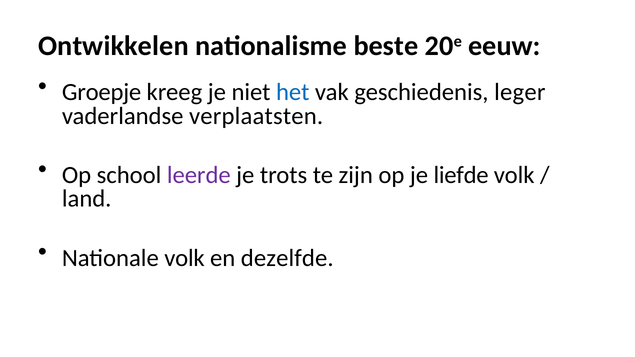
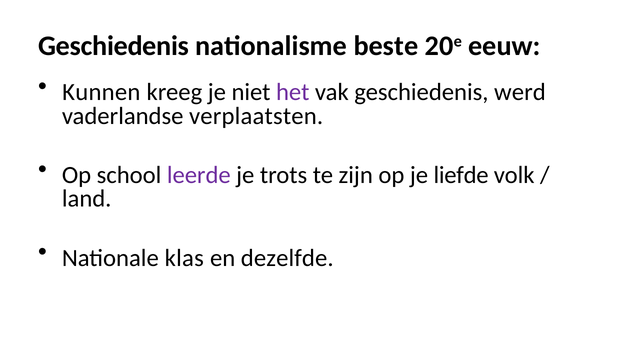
Ontwikkelen: Ontwikkelen -> Geschiedenis (114, 46)
Groepje: Groepje -> Kunnen (101, 92)
het colour: blue -> purple (293, 92)
leger: leger -> werd (520, 92)
Nationale volk: volk -> klas (184, 258)
